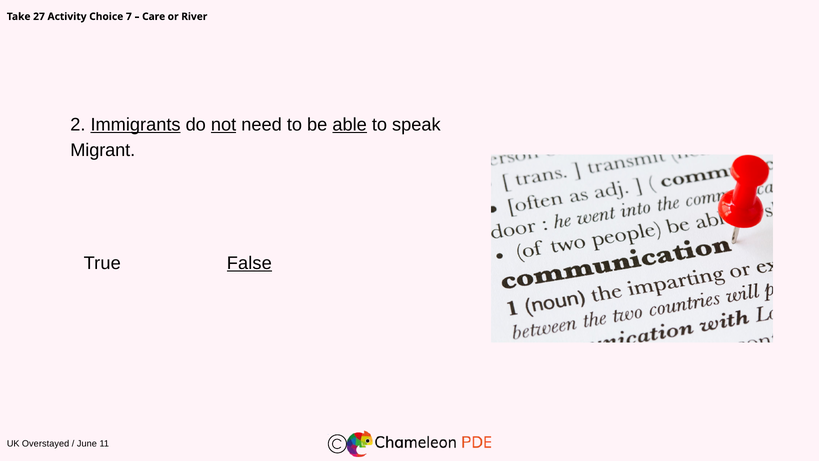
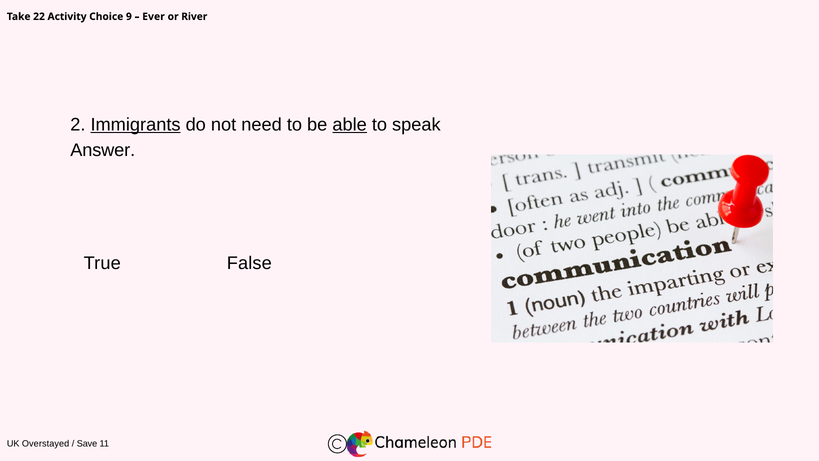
27: 27 -> 22 (39, 17)
7: 7 -> 9 (129, 17)
Care: Care -> Ever (154, 17)
not underline: present -> none (224, 125)
Migrant: Migrant -> Answer (103, 150)
False underline: present -> none (249, 263)
June: June -> Save (87, 443)
